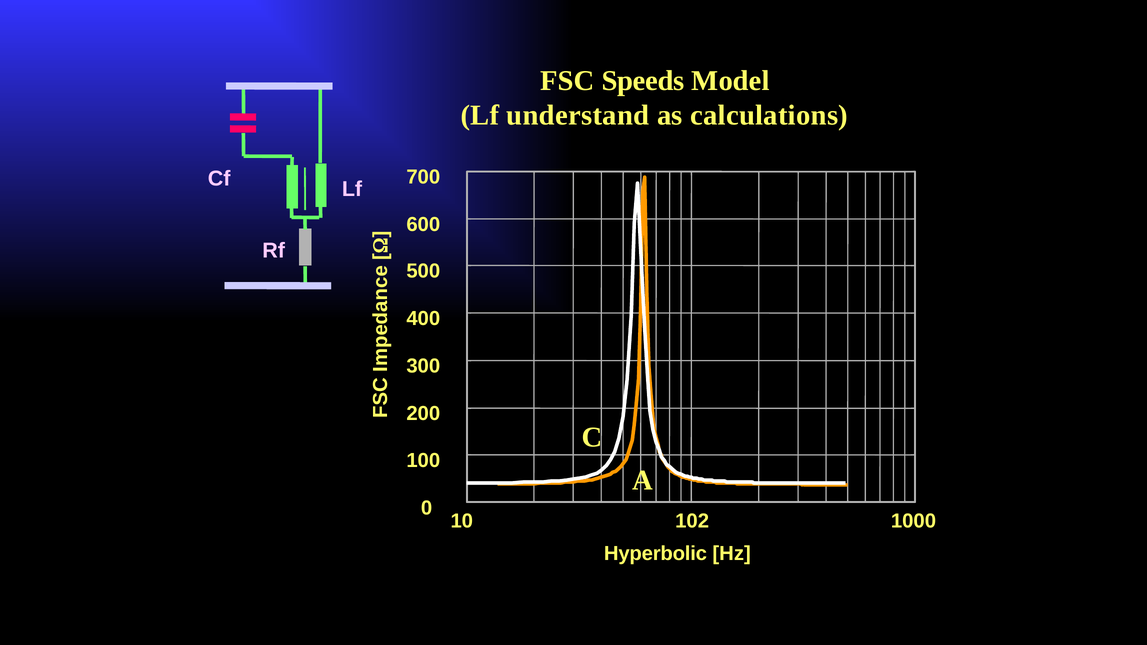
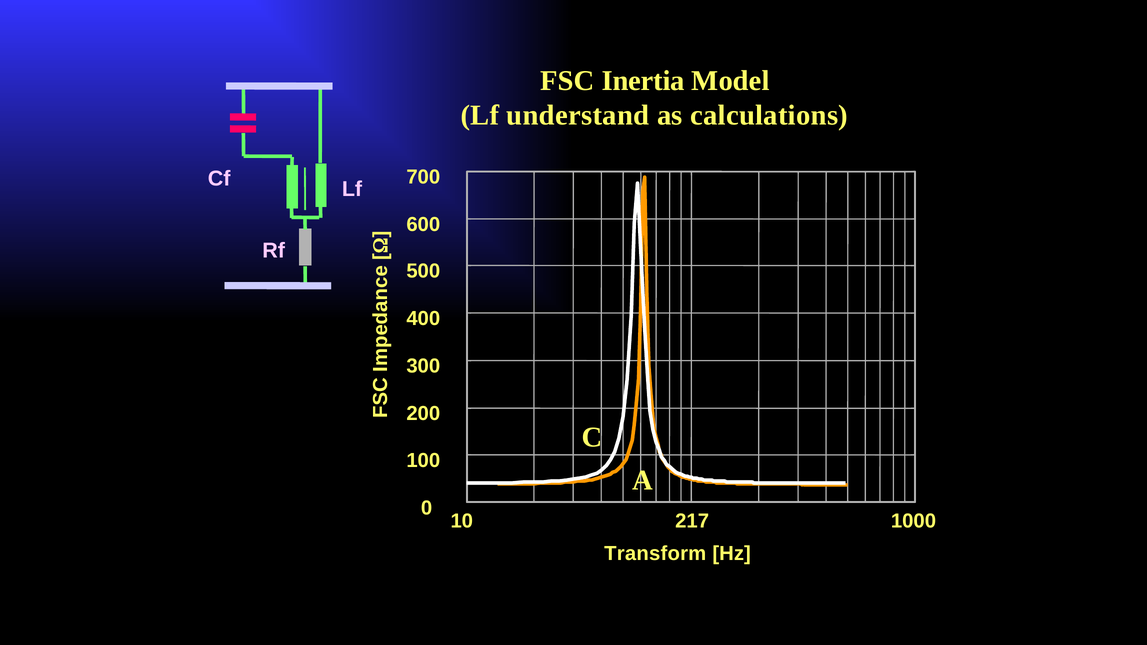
Speeds: Speeds -> Inertia (643, 81)
102: 102 -> 217 (692, 521)
Hyperbolic: Hyperbolic -> Transform (655, 554)
